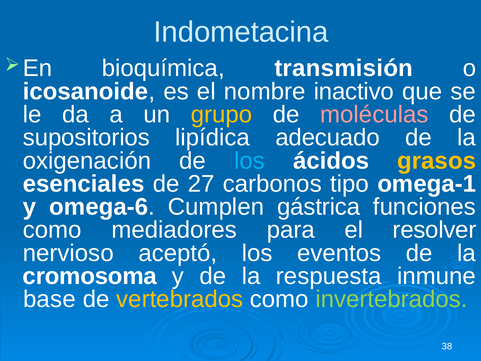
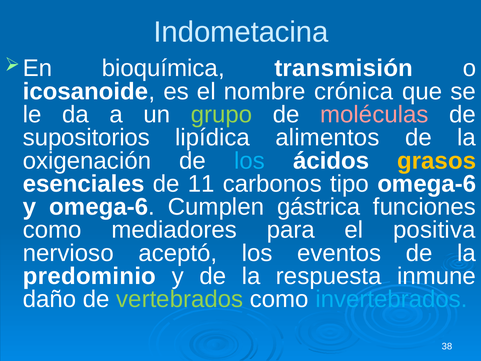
inactivo: inactivo -> crónica (354, 91)
grupo colour: yellow -> light green (222, 114)
adecuado: adecuado -> alimentos (327, 138)
27: 27 -> 11 (201, 184)
tipo omega-1: omega-1 -> omega-6 (427, 184)
resolver: resolver -> positiva (434, 230)
cromosoma: cromosoma -> predominio (89, 276)
base: base -> daño (50, 299)
vertebrados colour: yellow -> light green (180, 299)
invertebrados colour: light green -> light blue (391, 299)
